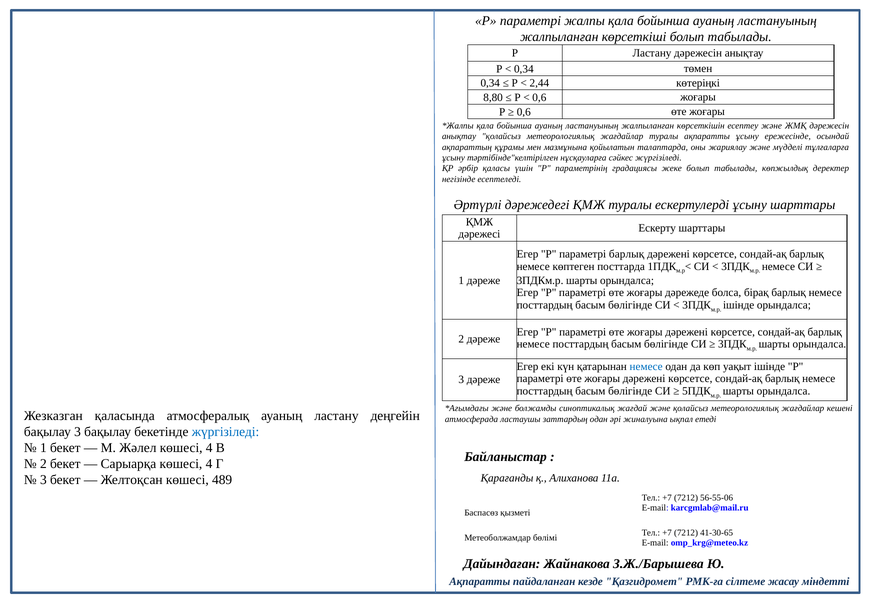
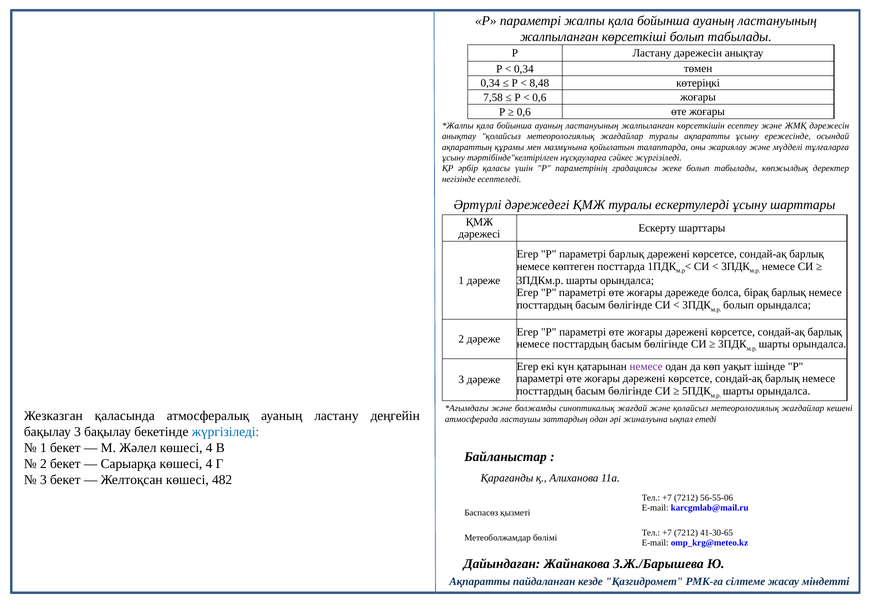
2,44: 2,44 -> 8,48 (539, 83)
8,80: 8,80 -> 7,58 (493, 98)
ішінде: ішінде -> болып (739, 305)
немесе colour: blue -> purple (646, 366)
489: 489 -> 482 (222, 480)
